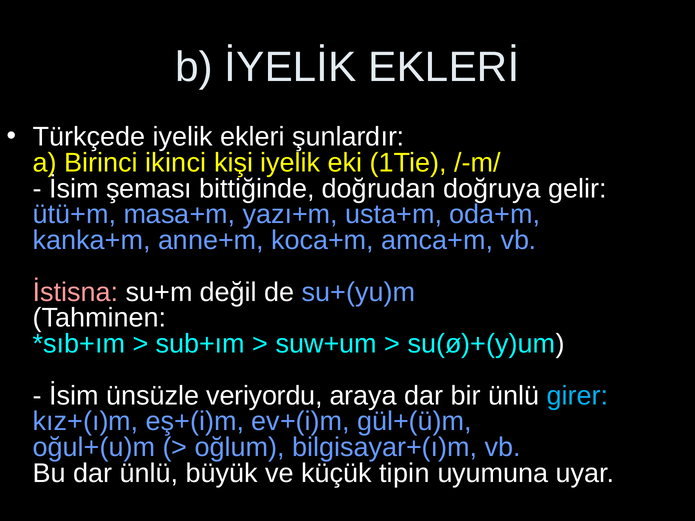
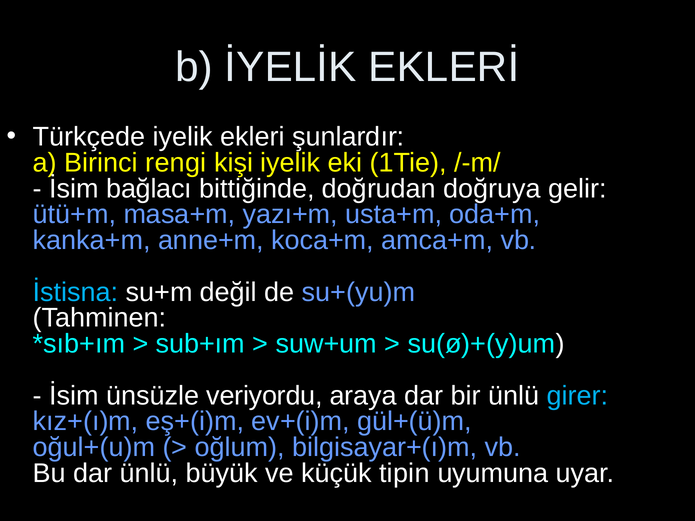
ikinci: ikinci -> rengi (176, 163)
şeması: şeması -> bağlacı (149, 189)
İstisna colour: pink -> light blue (76, 292)
